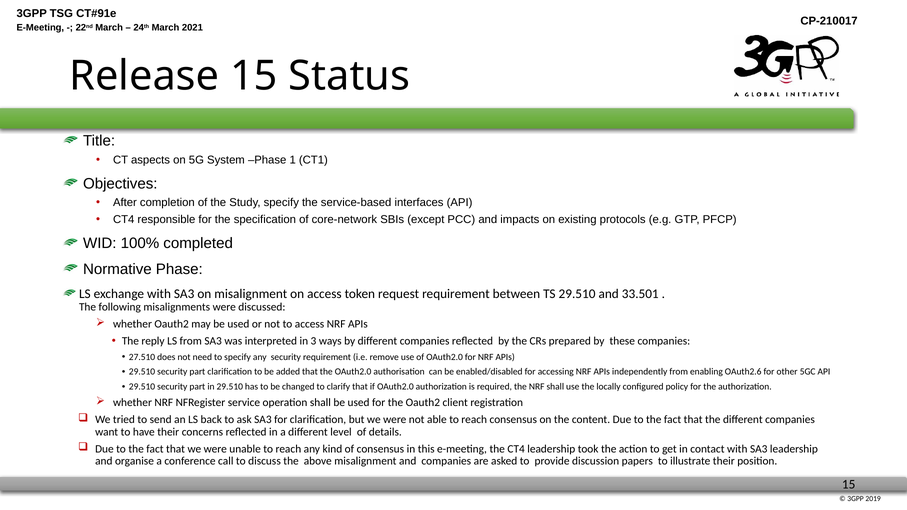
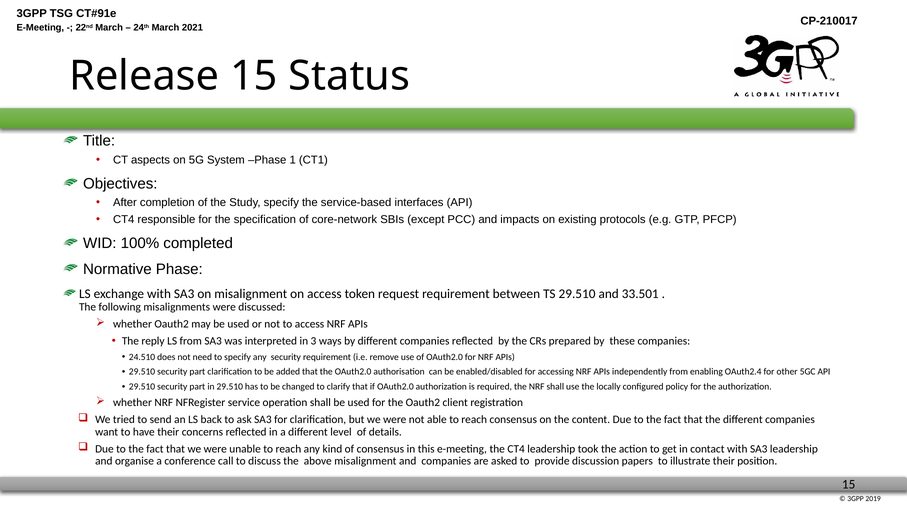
27.510: 27.510 -> 24.510 (142, 357)
OAuth2.6: OAuth2.6 -> OAuth2.4 (743, 372)
